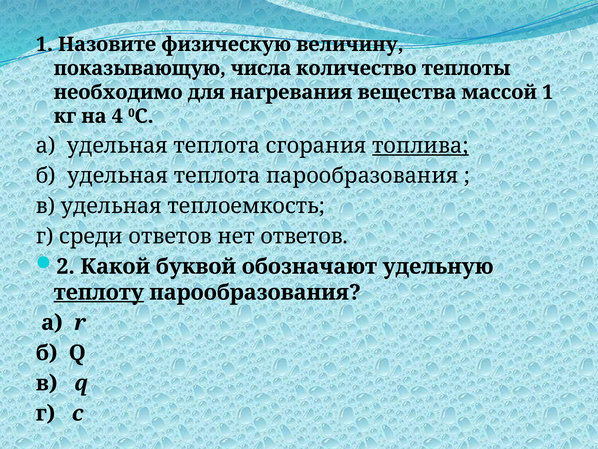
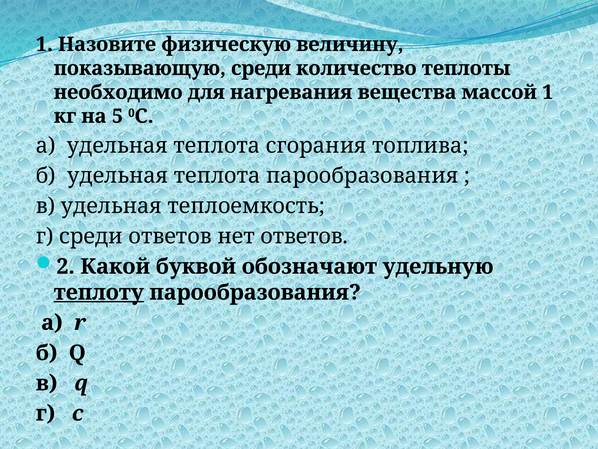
показывающую числа: числа -> среди (261, 68)
4: 4 -> 5 (117, 116)
топлива underline: present -> none (420, 145)
